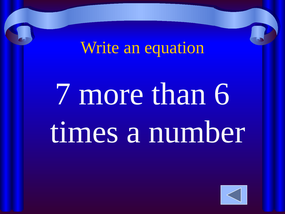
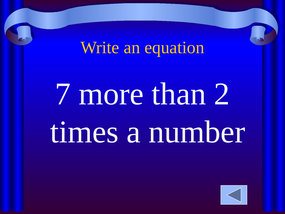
6: 6 -> 2 (222, 94)
